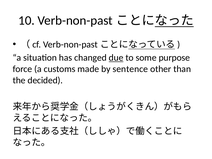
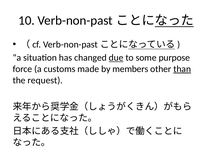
sentence: sentence -> members (130, 69)
than underline: none -> present (182, 69)
decided: decided -> request (45, 80)
